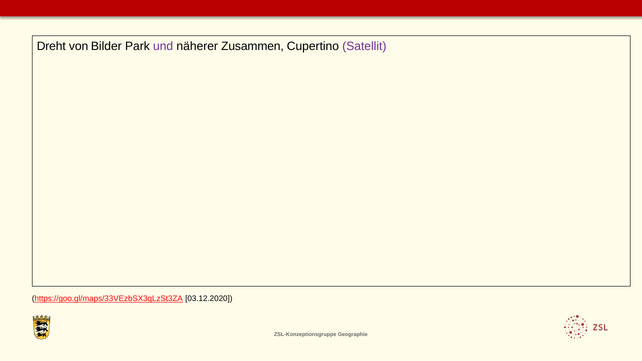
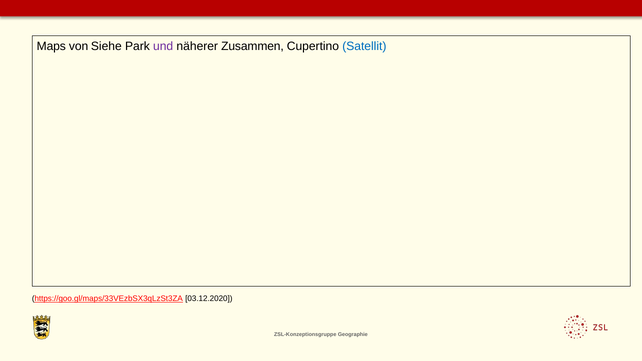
Dreht: Dreht -> Maps (51, 46)
Bilder: Bilder -> Siehe (106, 46)
Satellit colour: purple -> blue (364, 46)
